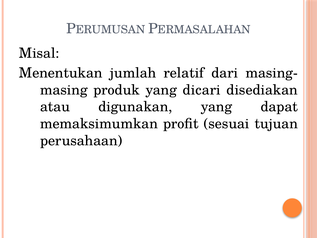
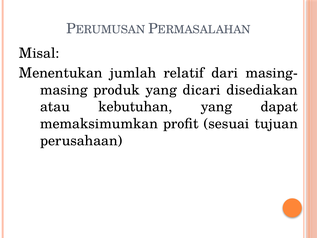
digunakan: digunakan -> kebutuhan (135, 107)
